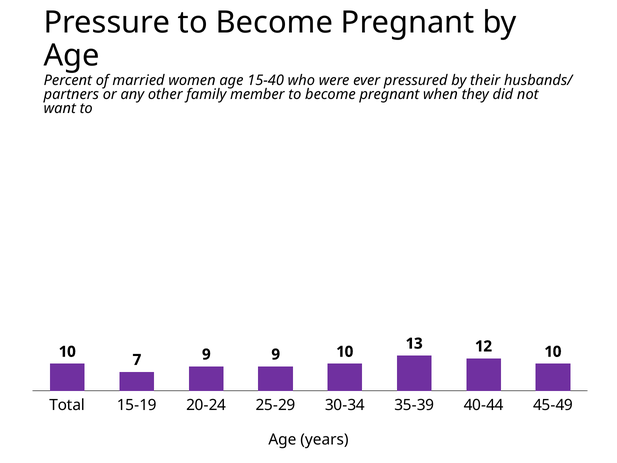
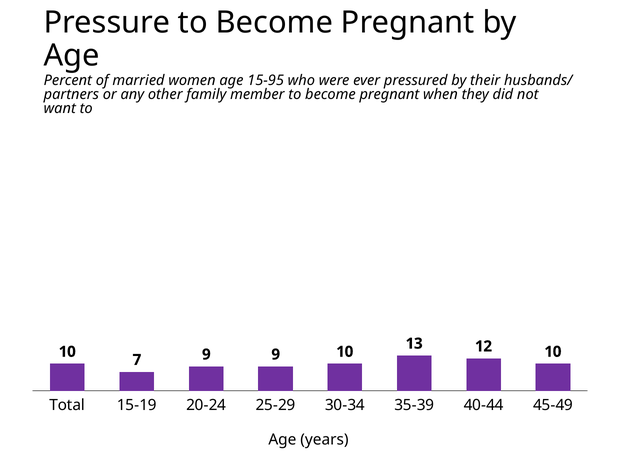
15-40: 15-40 -> 15-95 (266, 80)
